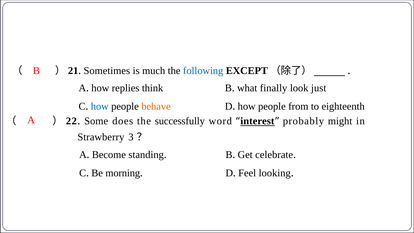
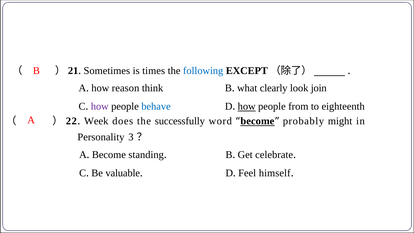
much: much -> times (154, 71)
replies: replies -> reason (126, 88)
finally: finally -> clearly (274, 88)
just: just -> join (319, 88)
how colour: blue -> purple (100, 106)
behave colour: orange -> blue (156, 106)
how underline: none -> present (247, 106)
Some: Some -> Week (96, 121)
interest: interest -> become (257, 121)
Strawberry: Strawberry -> Personality (101, 137)
morning: morning -> valuable (123, 173)
looking: looking -> himself (275, 173)
